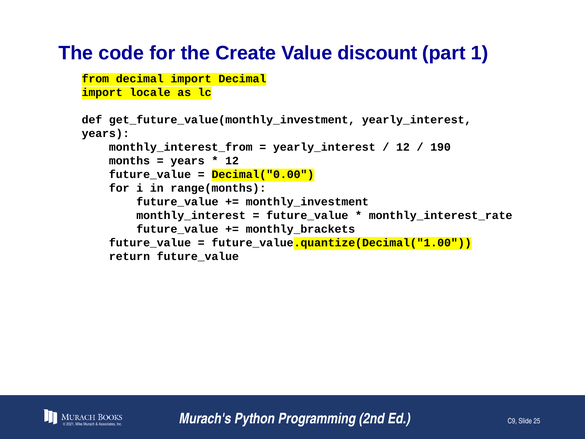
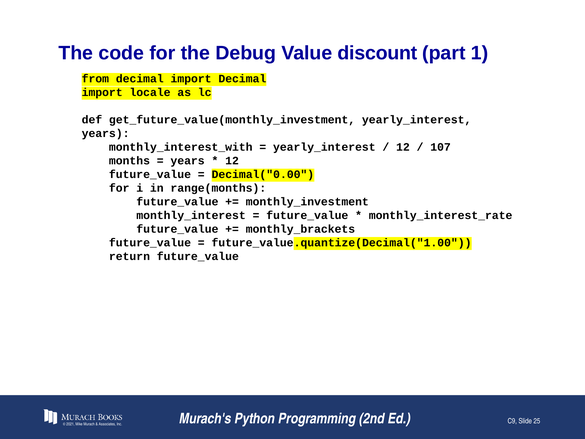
Create: Create -> Debug (246, 53)
monthly_interest_from: monthly_interest_from -> monthly_interest_with (181, 147)
190: 190 -> 107 (441, 147)
